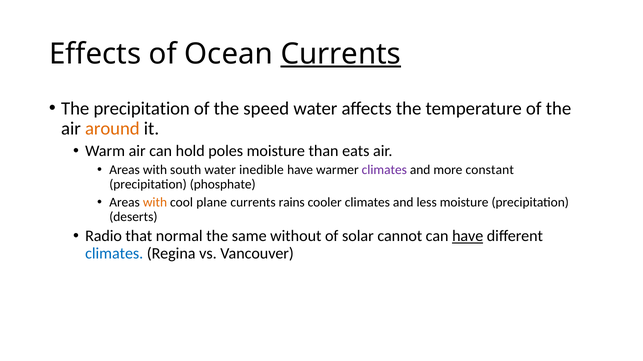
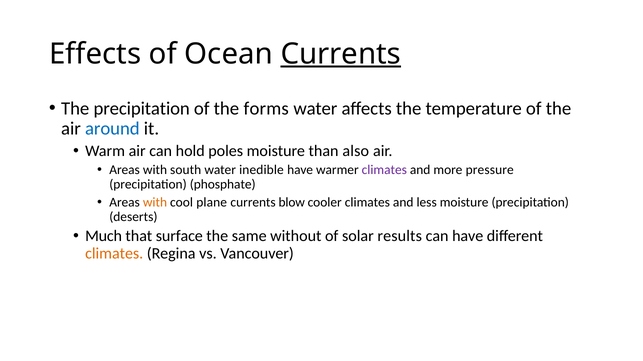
speed: speed -> forms (266, 109)
around colour: orange -> blue (112, 129)
eats: eats -> also (356, 151)
constant: constant -> pressure (490, 170)
rains: rains -> blow (292, 203)
Radio: Radio -> Much (104, 236)
normal: normal -> surface (179, 236)
cannot: cannot -> results (400, 236)
have underline: present -> none (468, 236)
climates colour: blue -> orange (114, 254)
